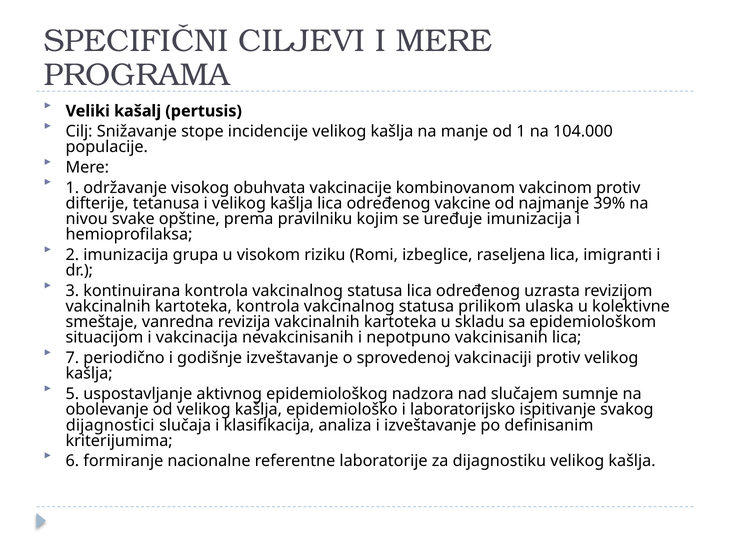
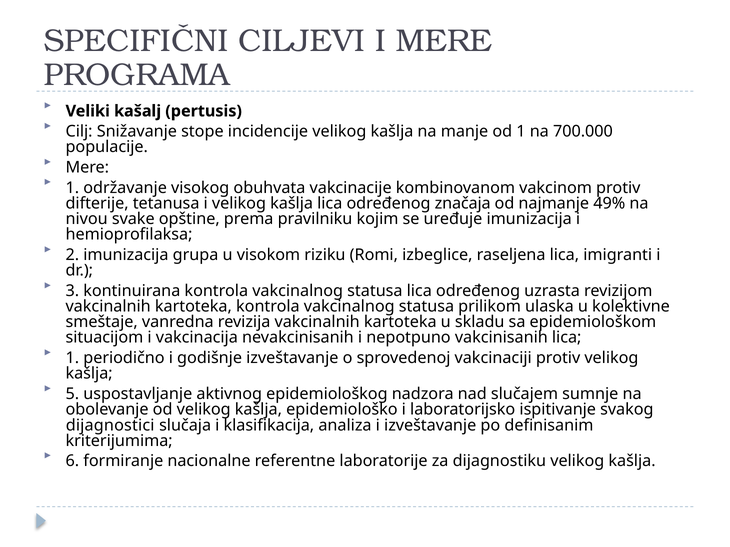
104.000: 104.000 -> 700.000 (583, 132)
vakcine: vakcine -> značaja (463, 204)
39%: 39% -> 49% (609, 204)
7: 7 -> 1 (72, 358)
